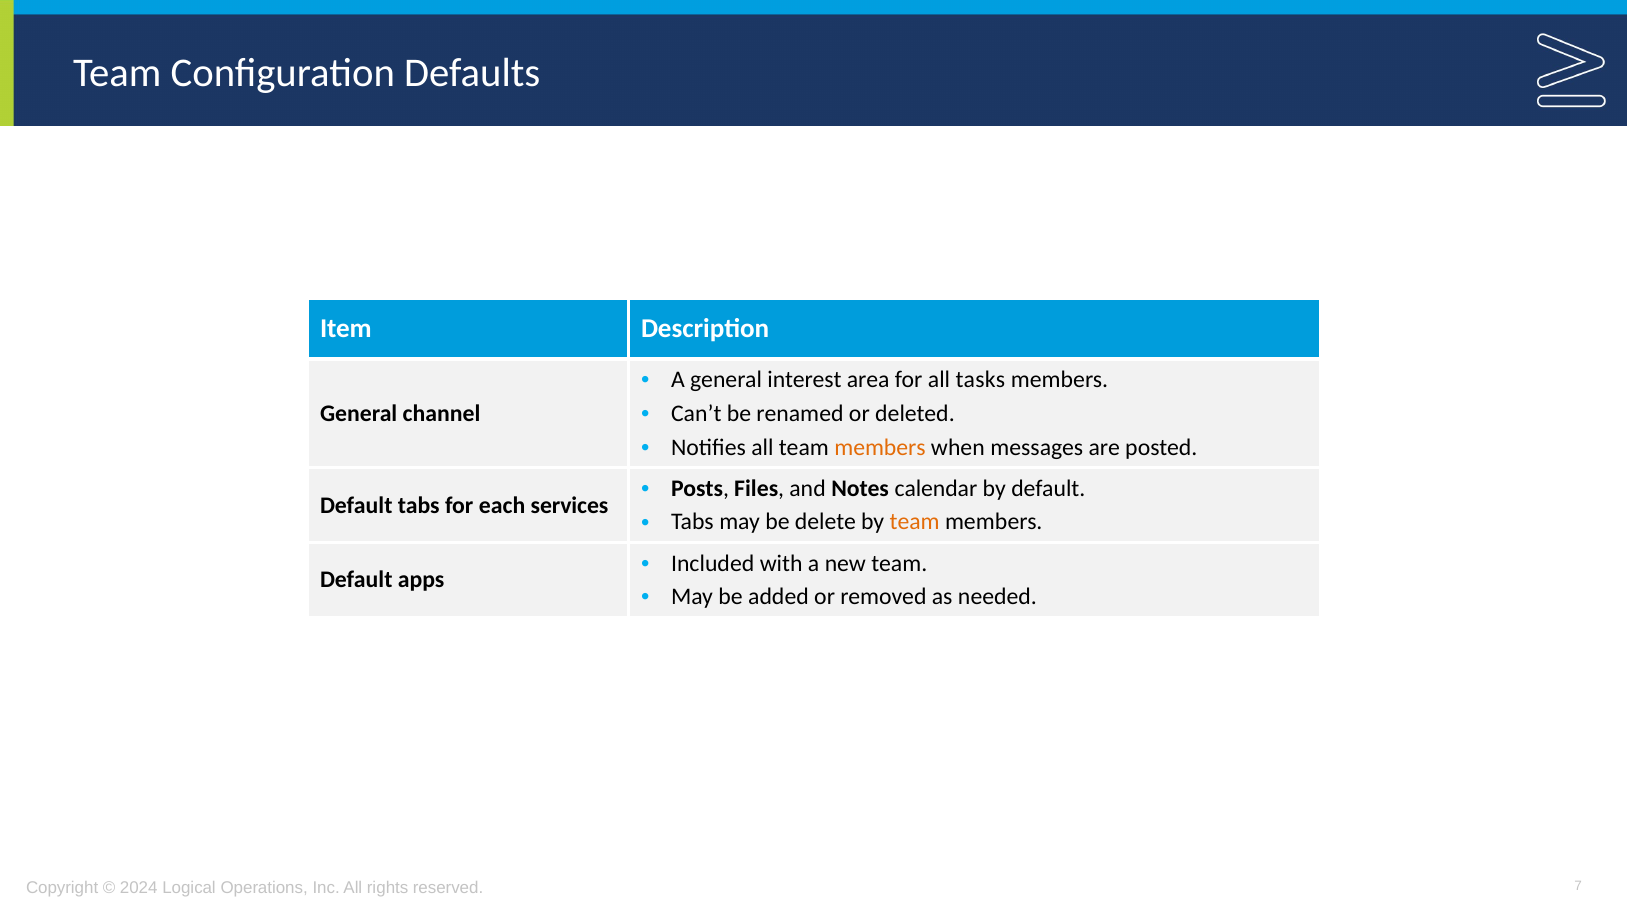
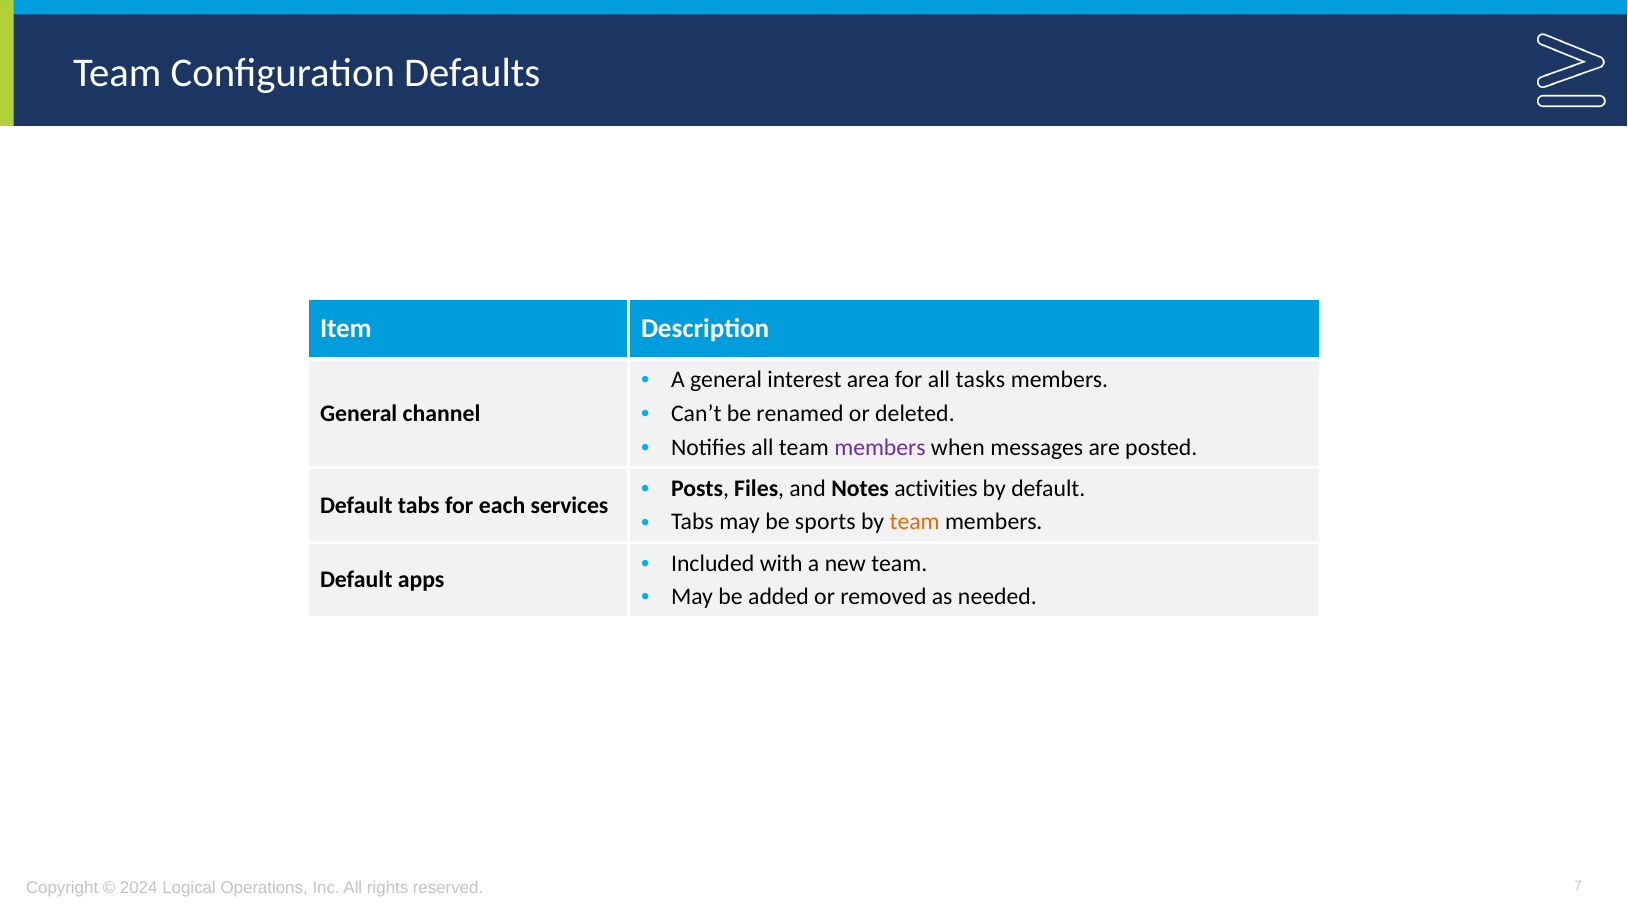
members colour: orange -> purple (880, 447)
calendar: calendar -> activities (936, 488)
delete: delete -> sports (825, 522)
